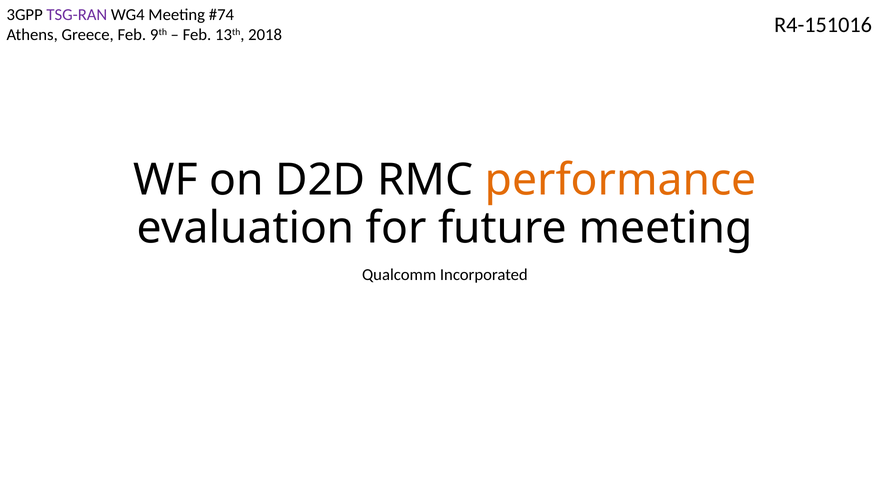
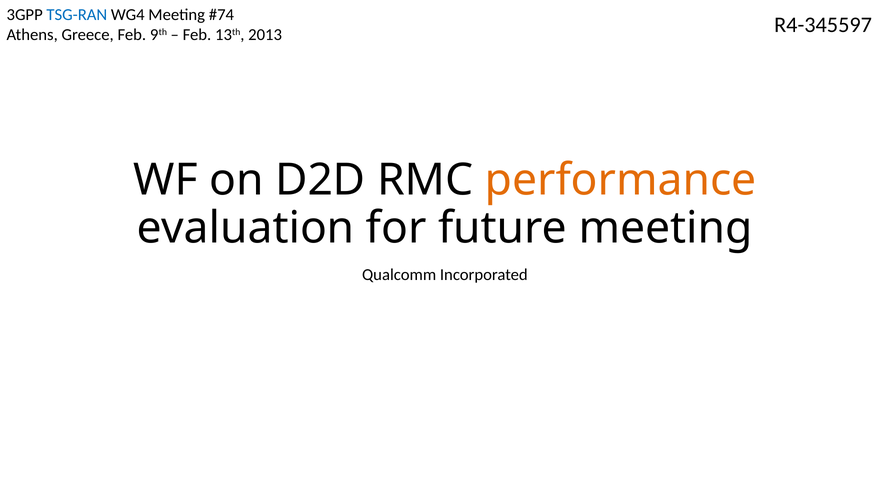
TSG-RAN colour: purple -> blue (77, 15)
R4-151016: R4-151016 -> R4-345597 (823, 25)
2018: 2018 -> 2013 (265, 35)
